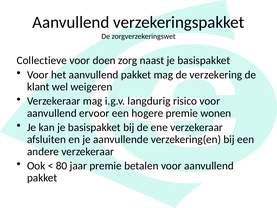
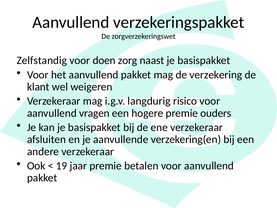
Collectieve: Collectieve -> Zelfstandig (42, 60)
ervoor: ervoor -> vragen (94, 113)
wonen: wonen -> ouders (216, 113)
80: 80 -> 19 (62, 166)
